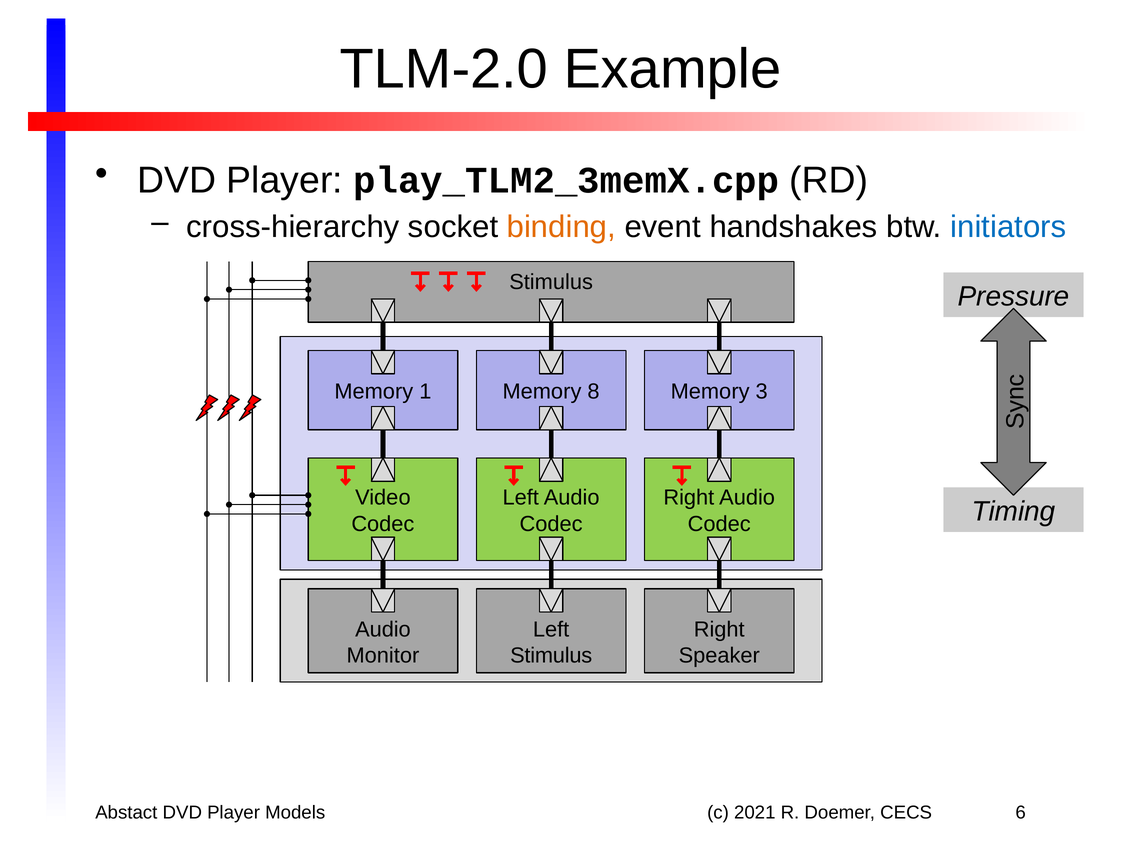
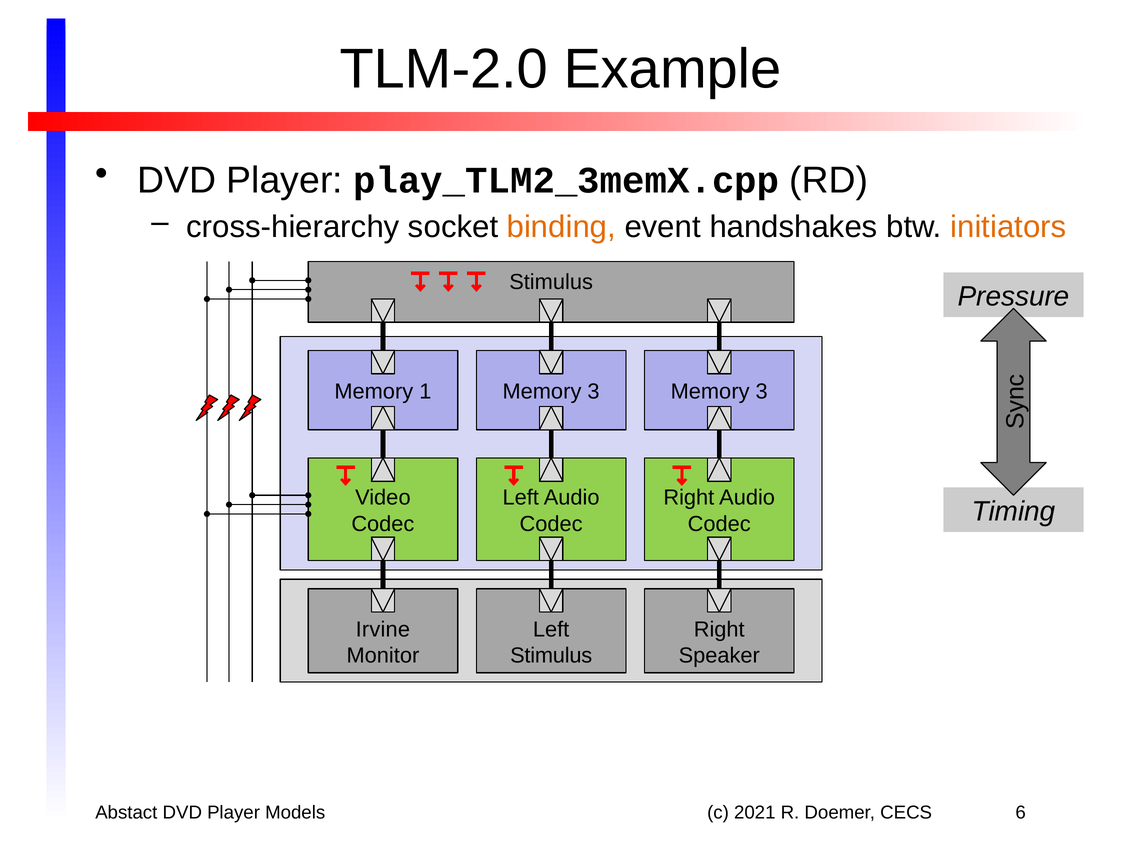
initiators colour: blue -> orange (1008, 227)
1 Memory 8: 8 -> 3 (594, 392)
Audio: Audio -> Irvine (383, 629)
